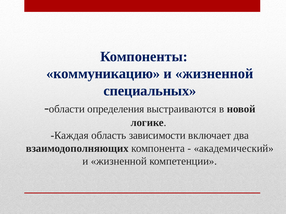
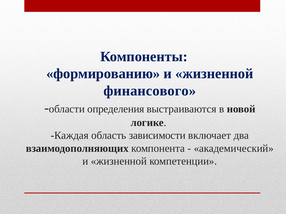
коммуникацию: коммуникацию -> формированию (103, 74)
специальных: специальных -> финансового (150, 91)
